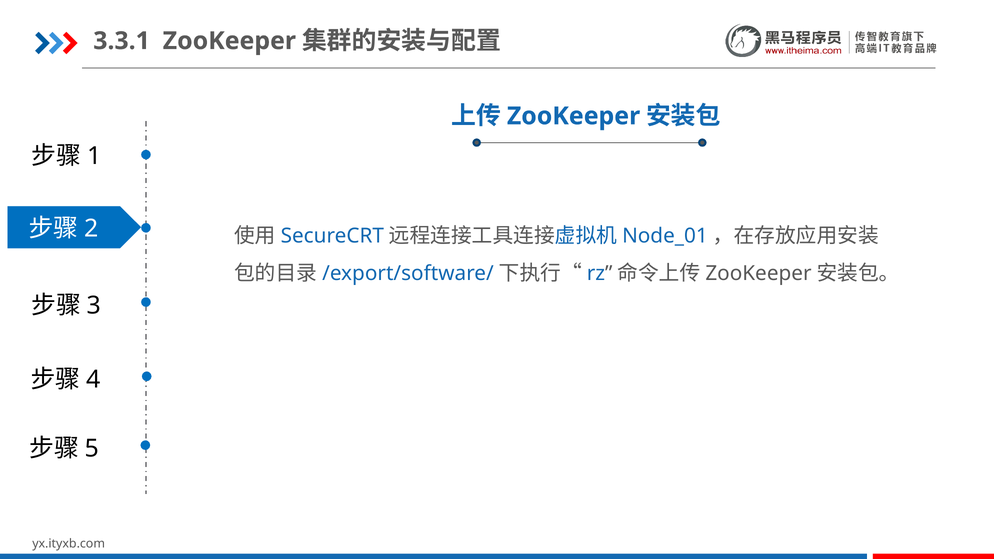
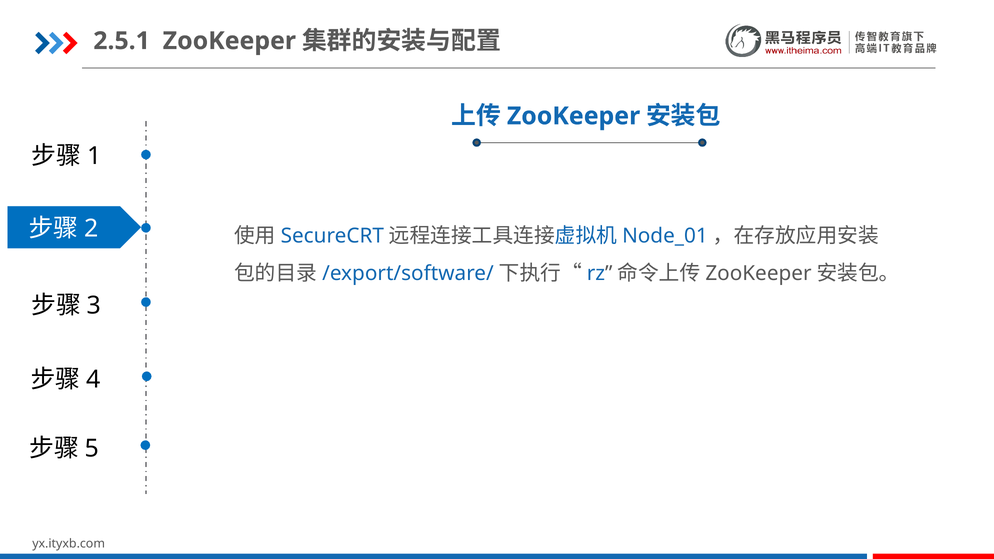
3.3.1: 3.3.1 -> 2.5.1 (122, 41)
